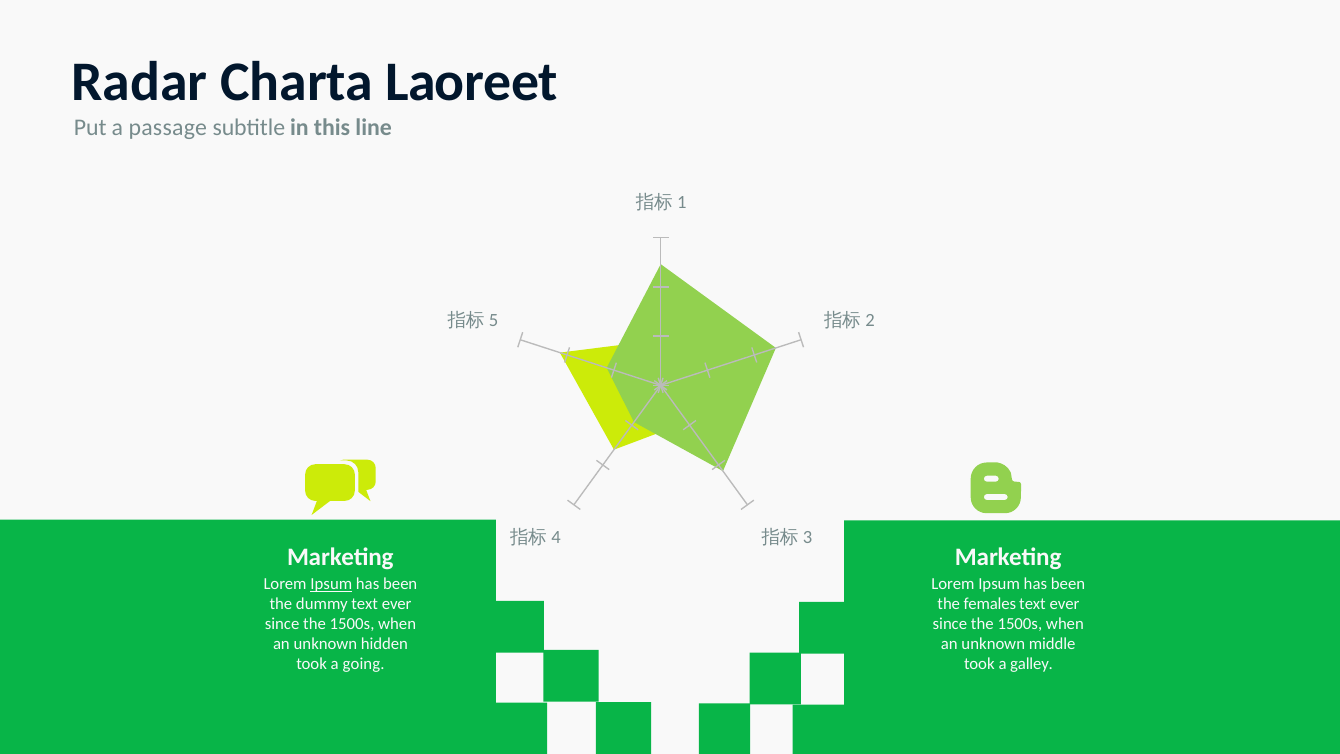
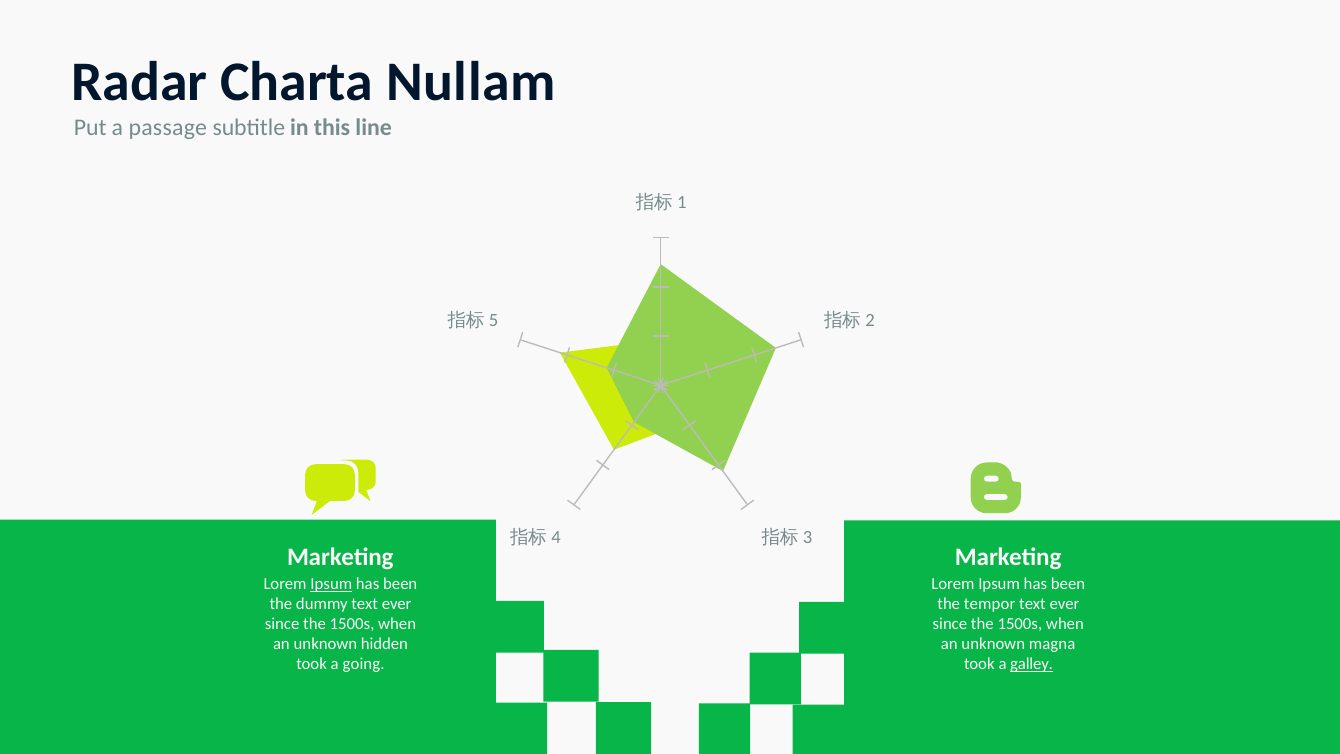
Laoreet: Laoreet -> Nullam (471, 82)
females: females -> tempor (990, 604)
middle: middle -> magna (1052, 644)
galley underline: none -> present (1032, 664)
